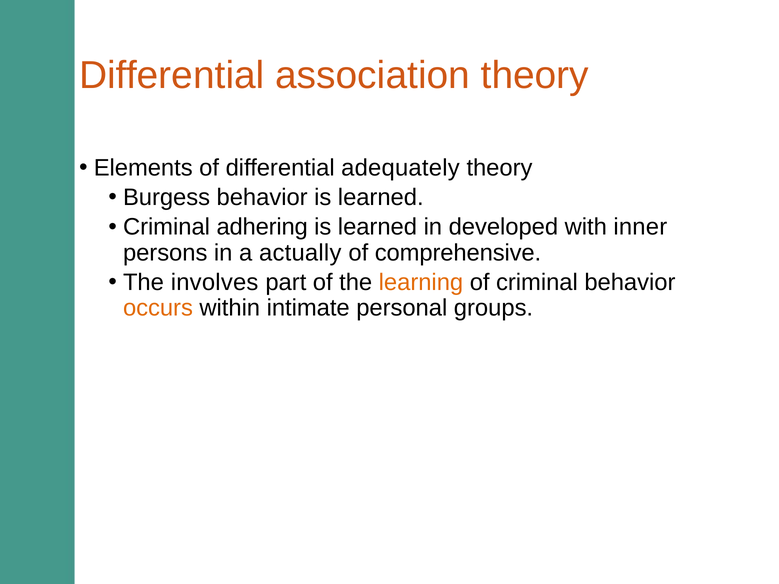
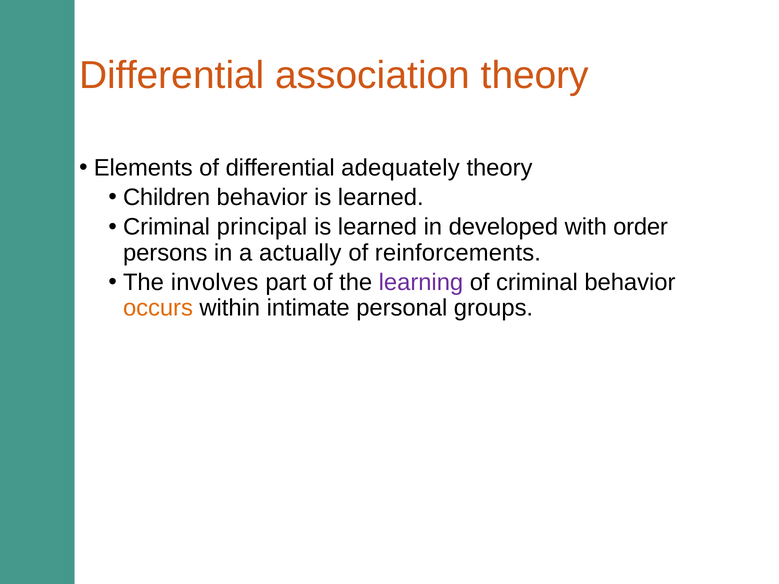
Burgess: Burgess -> Children (167, 197)
adhering: adhering -> principal (262, 227)
inner: inner -> order (641, 227)
comprehensive: comprehensive -> reinforcements (458, 253)
learning colour: orange -> purple (421, 283)
